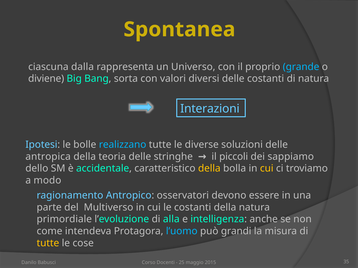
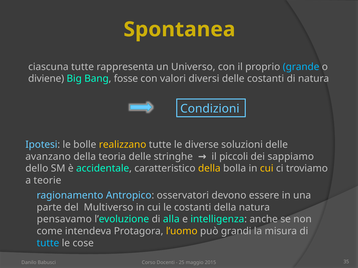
ciascuna dalla: dalla -> tutte (83, 67)
sorta: sorta -> fosse (126, 79)
Interazioni: Interazioni -> Condizioni (210, 109)
realizzano colour: light blue -> yellow (123, 145)
antropica: antropica -> avanzano (48, 157)
modo: modo -> teorie (47, 181)
primordiale: primordiale -> pensavamo (64, 220)
l’uomo colour: light blue -> yellow (182, 232)
tutte colour: yellow -> light blue (48, 243)
